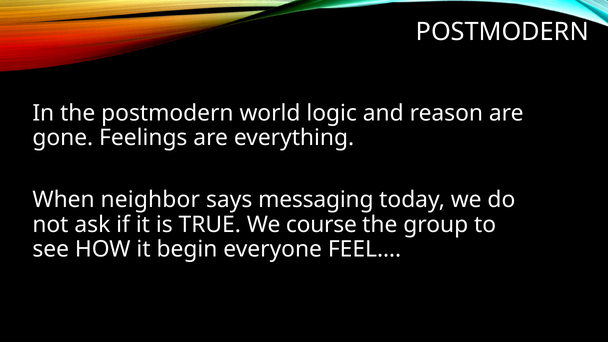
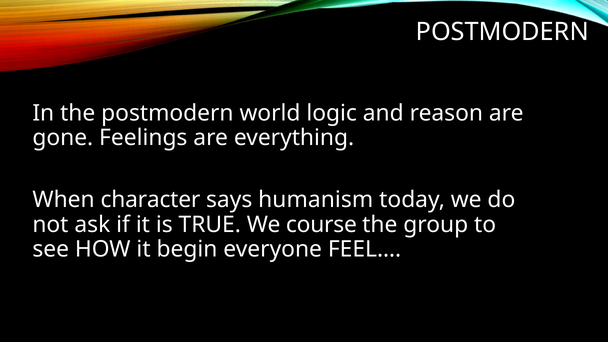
neighbor: neighbor -> character (150, 200)
messaging: messaging -> humanism (316, 200)
